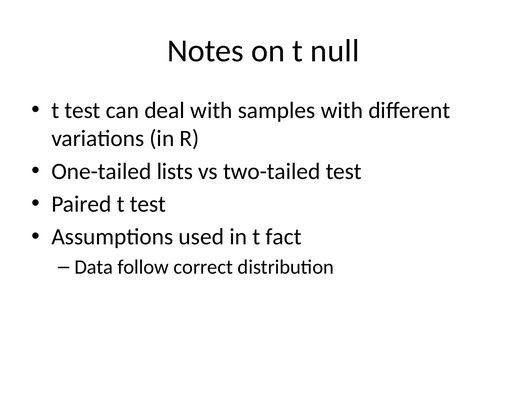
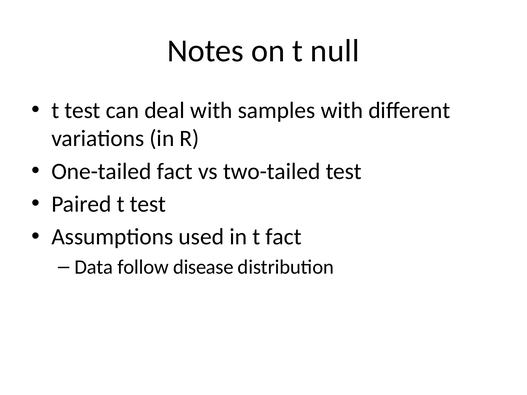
One-tailed lists: lists -> fact (175, 171)
correct: correct -> disease (203, 267)
